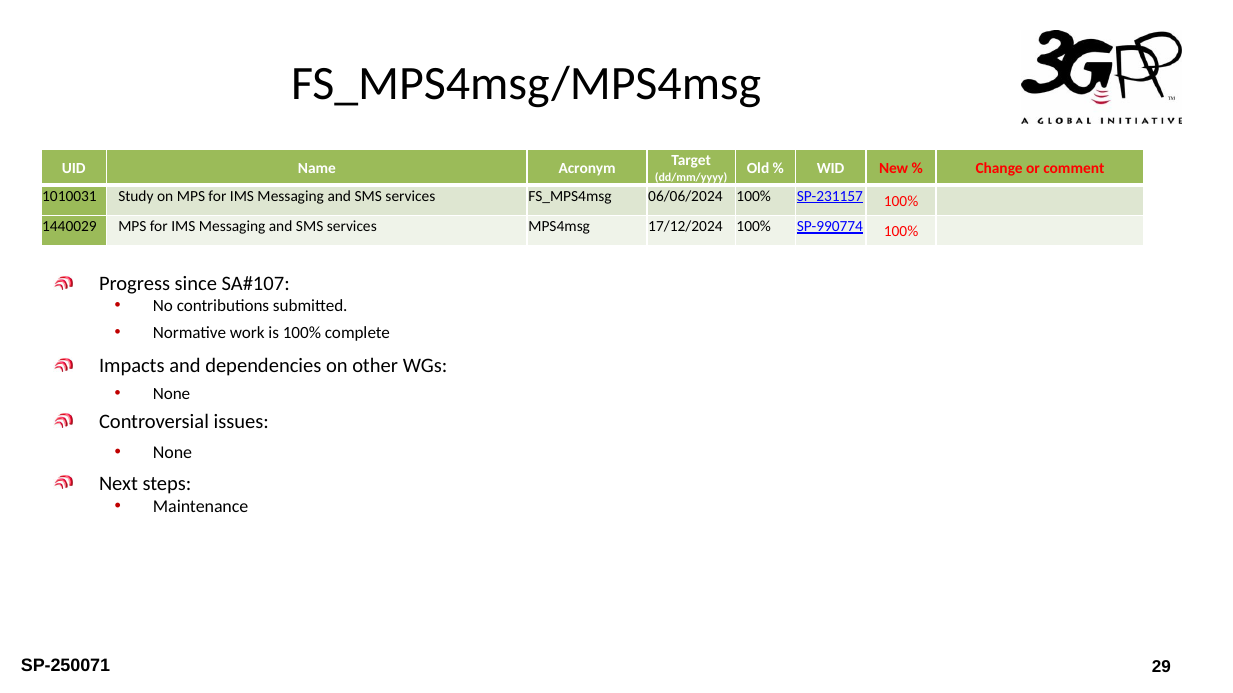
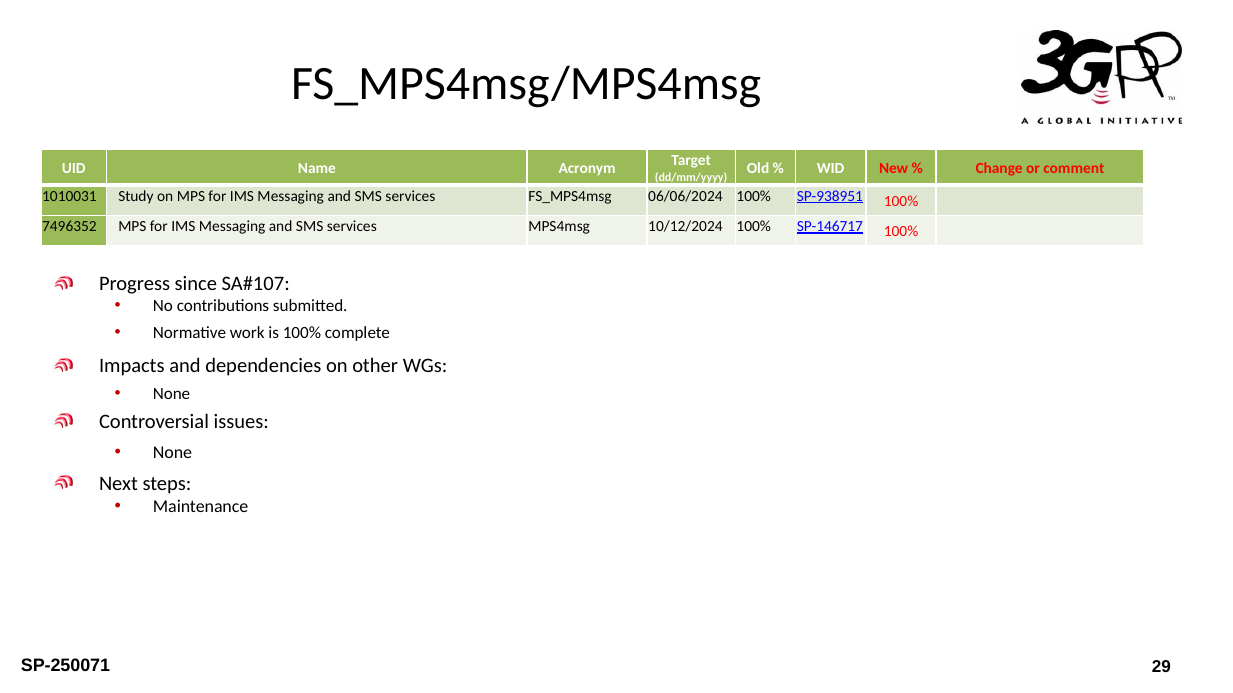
SP-231157: SP-231157 -> SP-938951 (830, 196)
1440029: 1440029 -> 7496352 (69, 227)
17/12/2024: 17/12/2024 -> 10/12/2024 (685, 227)
SP-990774: SP-990774 -> SP-146717 (830, 227)
